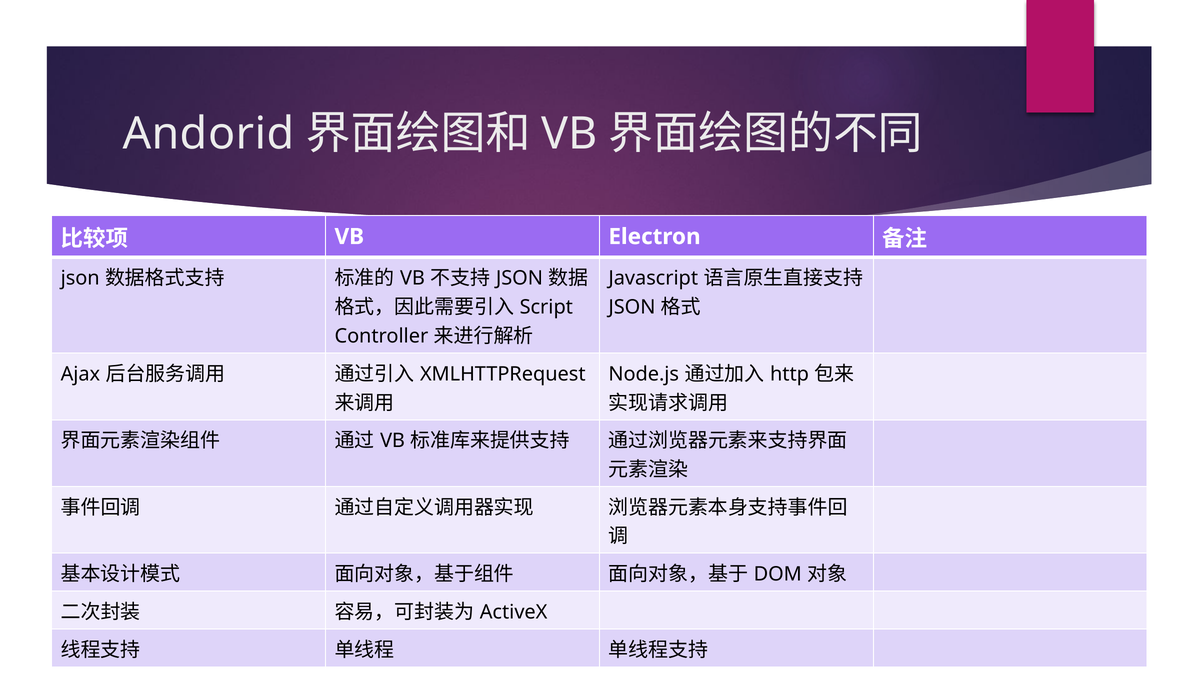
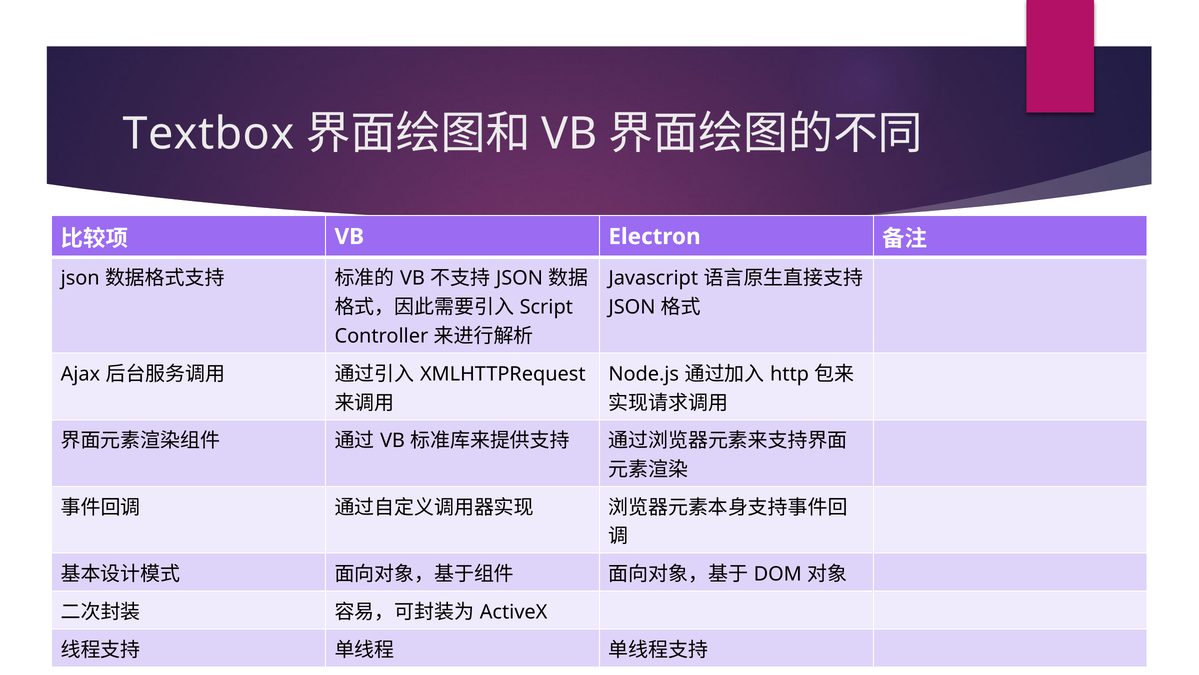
Andorid: Andorid -> Textbox (209, 134)
